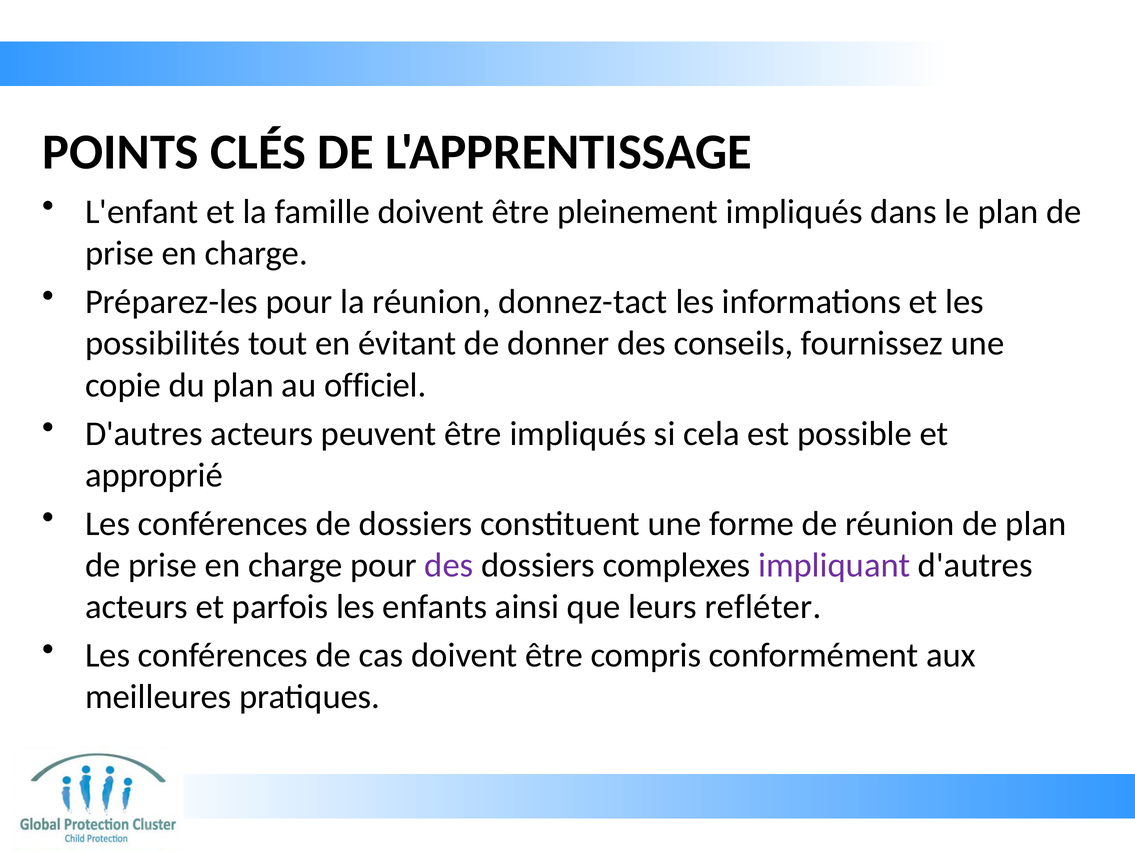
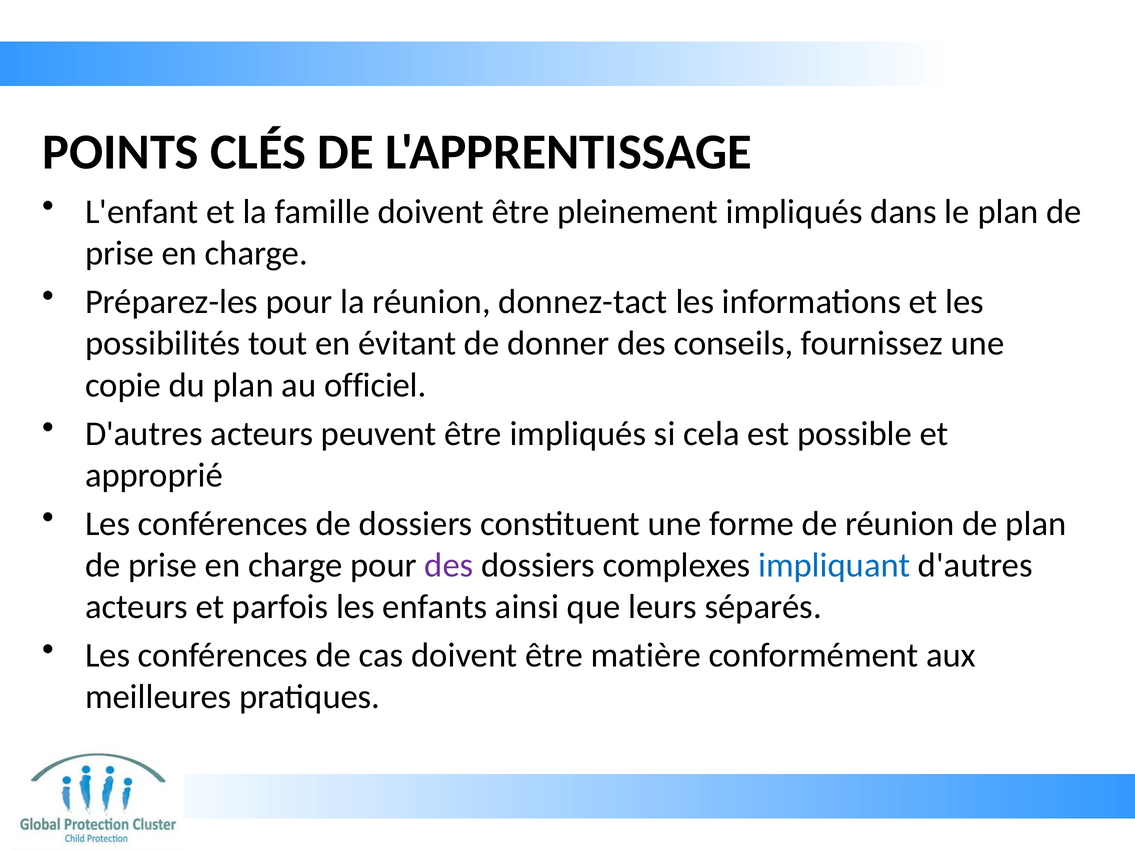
impliquant colour: purple -> blue (834, 565)
refléter: refléter -> séparés (763, 607)
compris: compris -> matière (646, 656)
